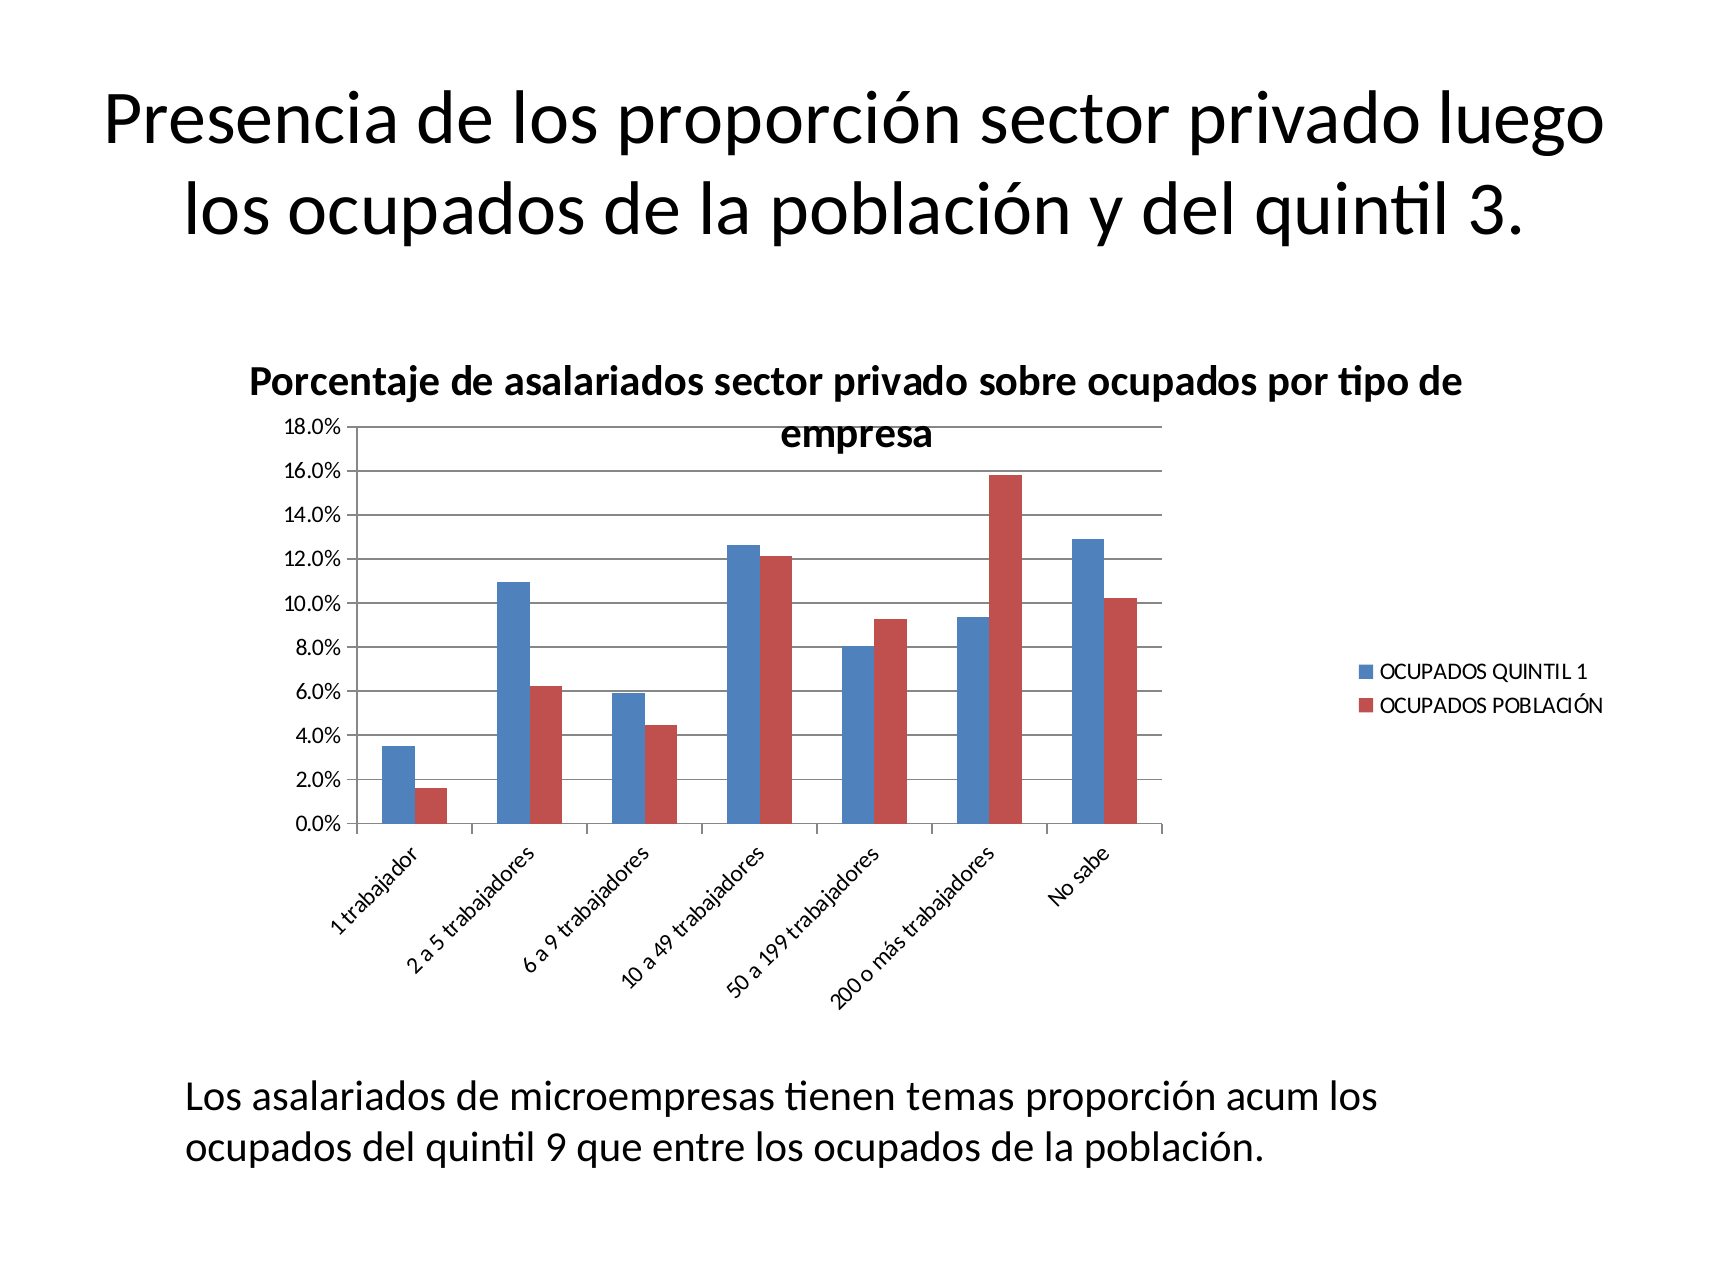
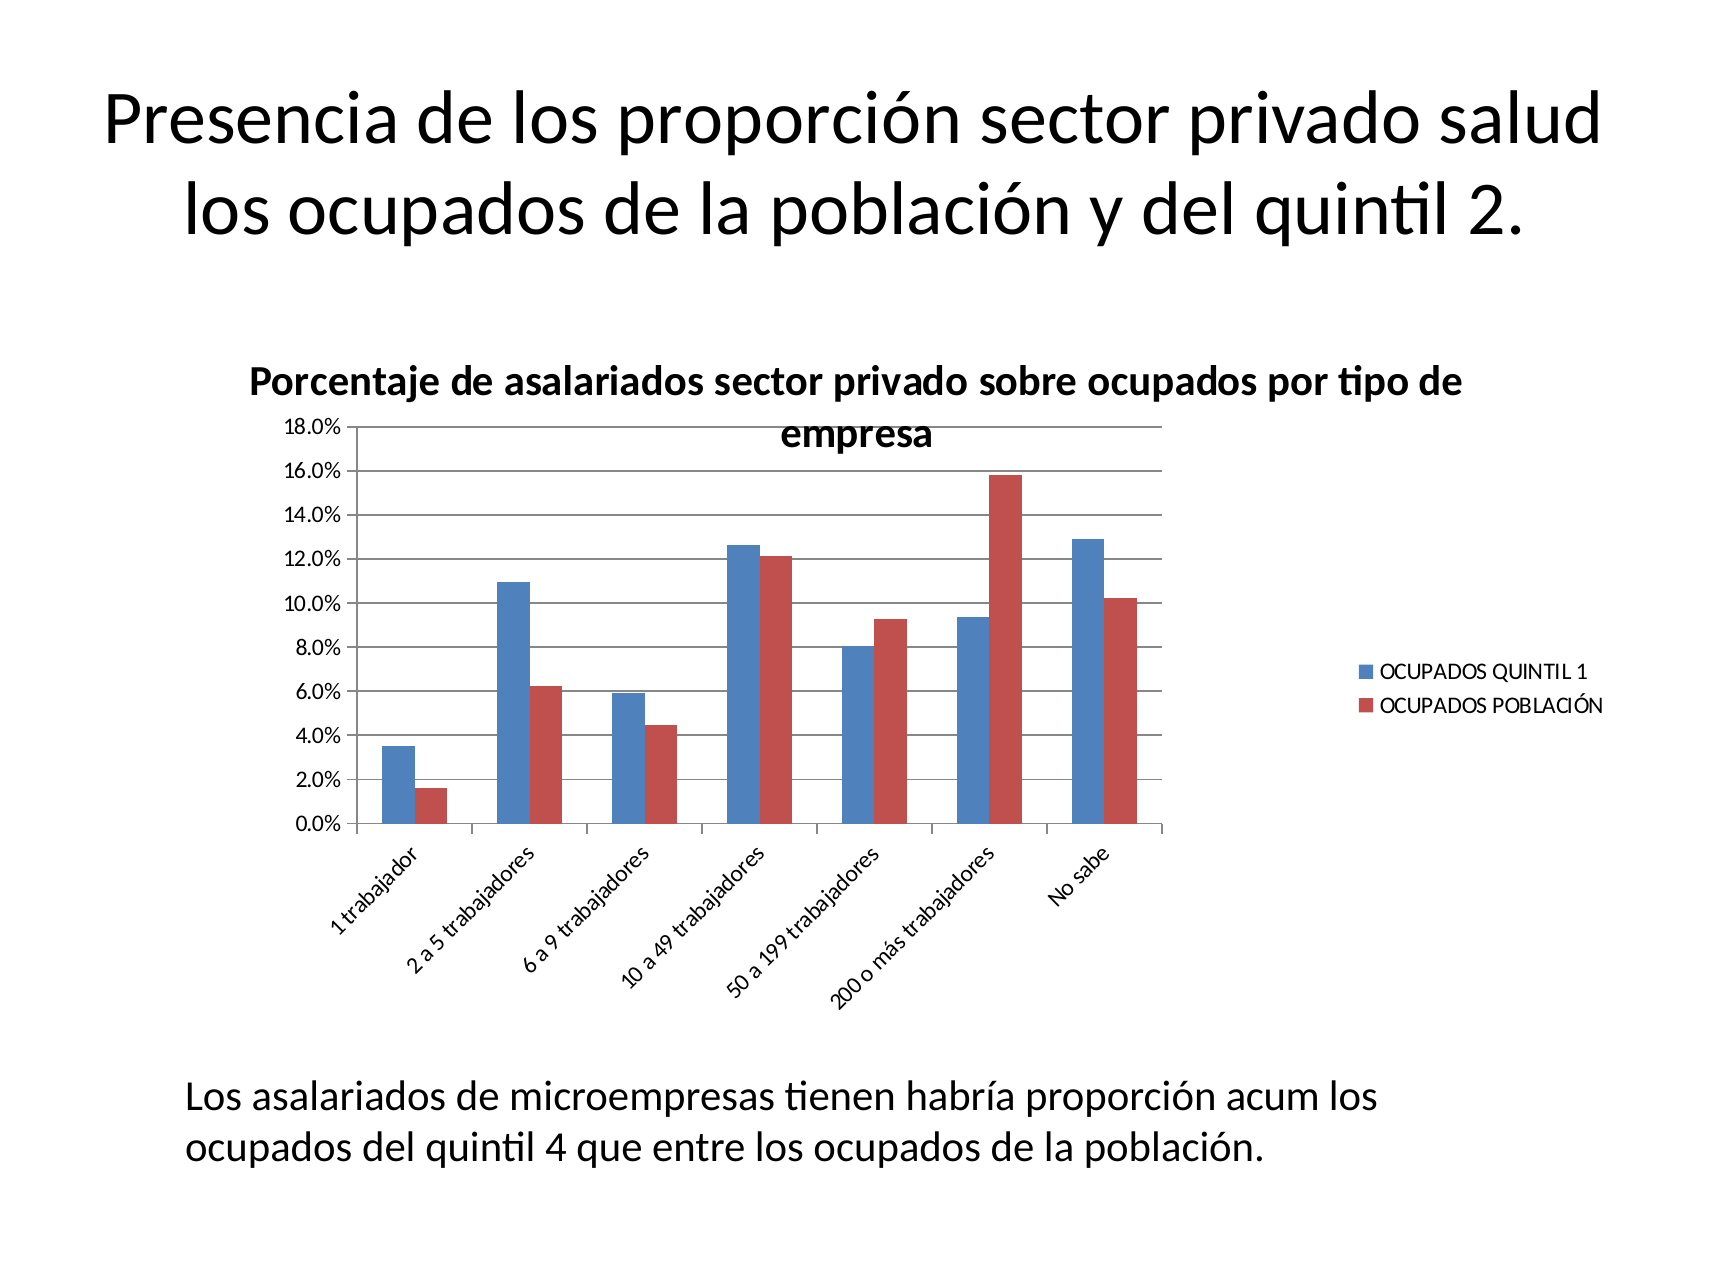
luego: luego -> salud (1521, 118)
quintil 3: 3 -> 2 (1496, 209)
temas: temas -> habría (961, 1096)
quintil 9: 9 -> 4 (556, 1147)
